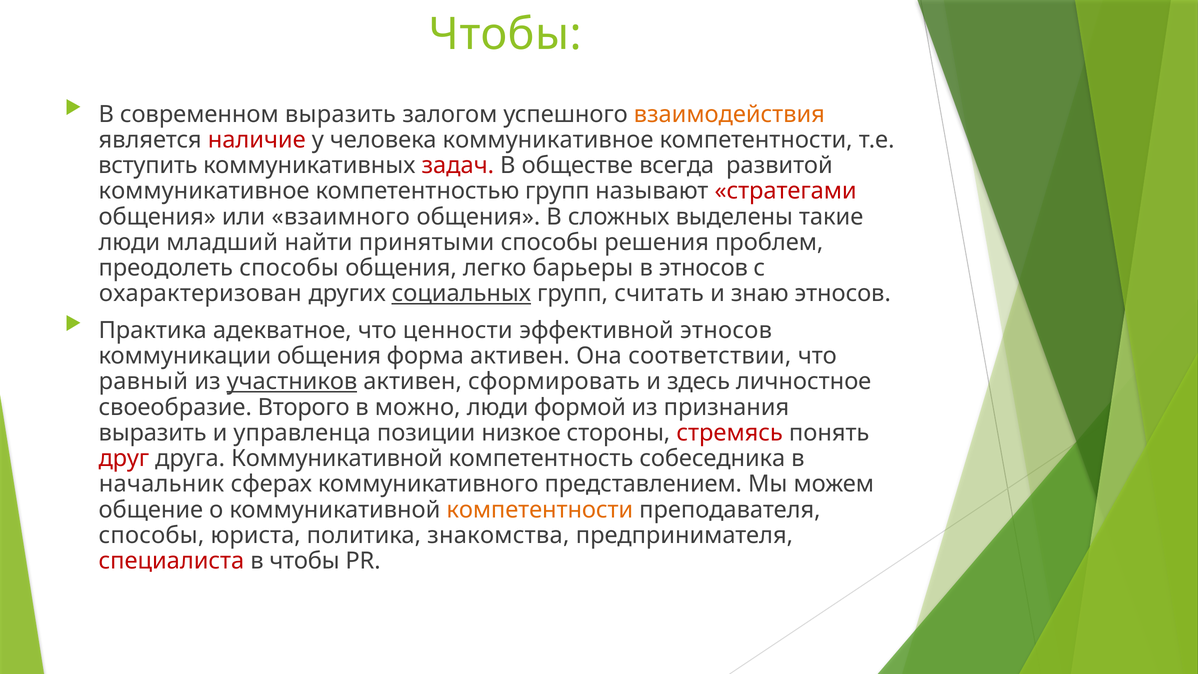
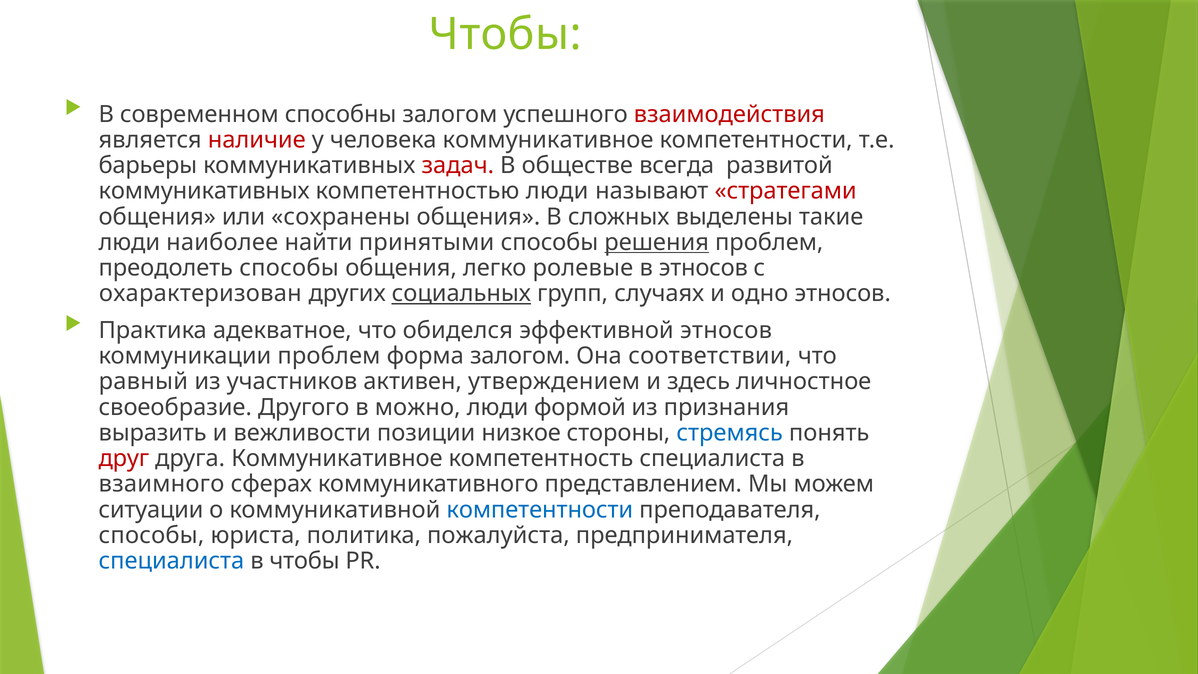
современном выразить: выразить -> способны (341, 114)
взаимодействия colour: orange -> red (729, 114)
вступить: вступить -> барьеры (148, 165)
коммуникативное: коммуникативное -> коммуникативных (204, 191)
компетентностью групп: групп -> люди (557, 191)
взаимного: взаимного -> сохранены (341, 217)
младший: младший -> наиболее (222, 242)
решения underline: none -> present (657, 242)
барьеры: барьеры -> ролевые (583, 268)
считать: считать -> случаях (659, 293)
знаю: знаю -> одно (760, 293)
ценности: ценности -> обиделся (458, 330)
коммуникации общения: общения -> проблем (329, 356)
форма активен: активен -> залогом (520, 356)
участников underline: present -> none (292, 382)
сформировать: сформировать -> утверждением (554, 382)
Второго: Второго -> Другого (304, 407)
управленца: управленца -> вежливости (302, 433)
стремясь colour: red -> blue (730, 433)
друга Коммуникативной: Коммуникативной -> Коммуникативное (337, 458)
компетентность собеседника: собеседника -> специалиста (712, 458)
начальник: начальник -> взаимного (161, 484)
общение: общение -> ситуации (151, 510)
компетентности colour: orange -> blue (540, 510)
знакомства: знакомства -> пожалуйста (498, 535)
специалиста colour: red -> blue (171, 561)
